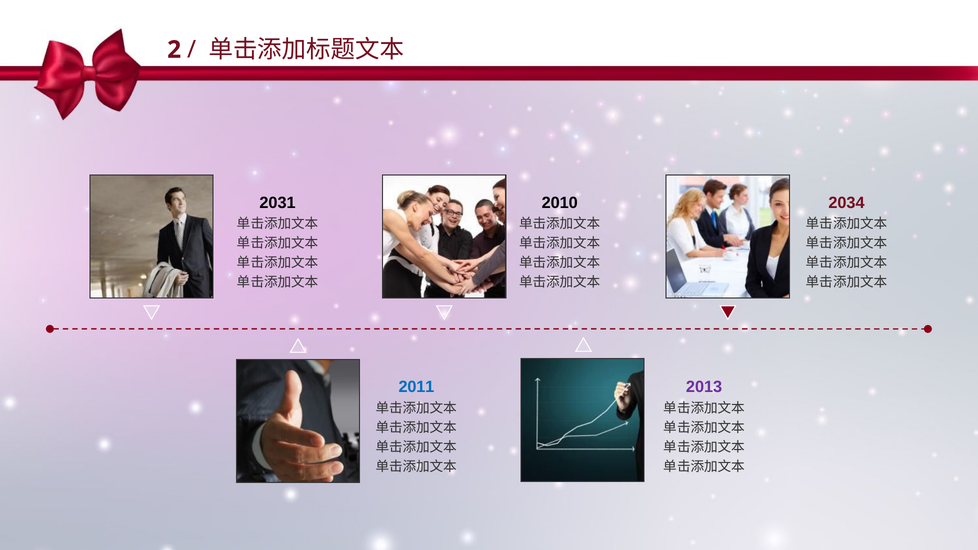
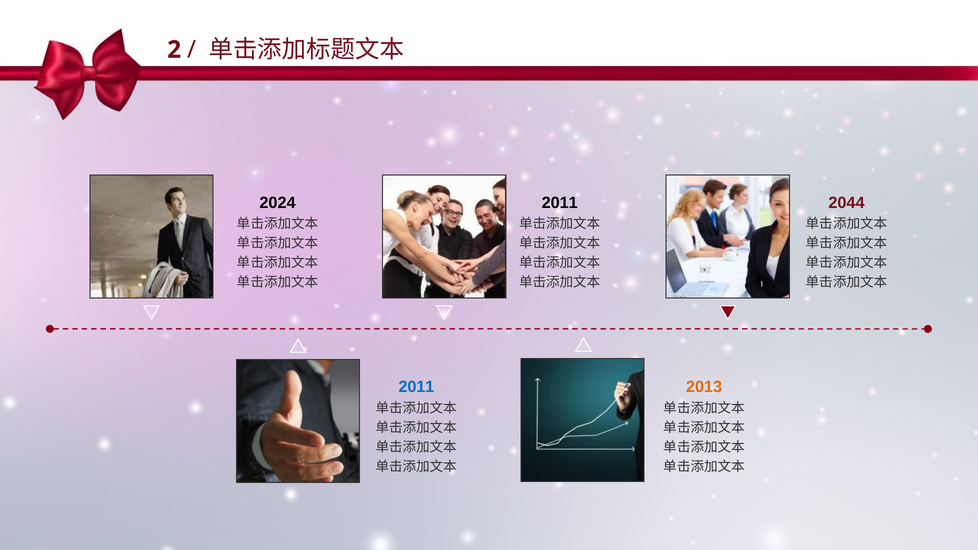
2031: 2031 -> 2024 (278, 203)
2010: 2010 -> 2011 (560, 203)
2034: 2034 -> 2044 (847, 203)
2013 colour: purple -> orange (704, 387)
